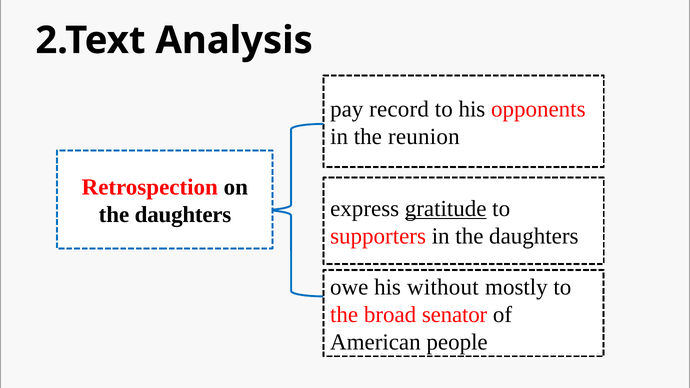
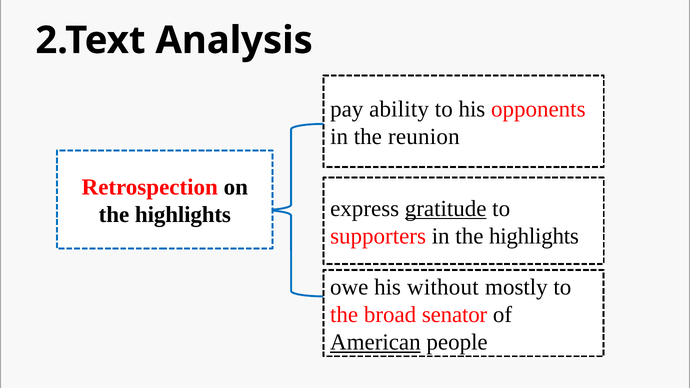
record: record -> ability (399, 109)
daughters: daughters -> highlights (183, 215)
in the daughters: daughters -> highlights (534, 236)
American underline: none -> present (375, 342)
